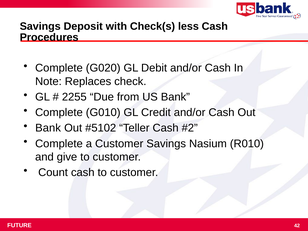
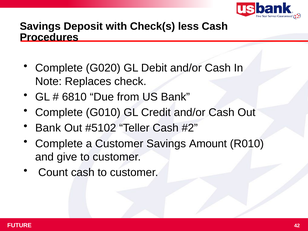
2255: 2255 -> 6810 (74, 97)
Nasium: Nasium -> Amount (208, 144)
